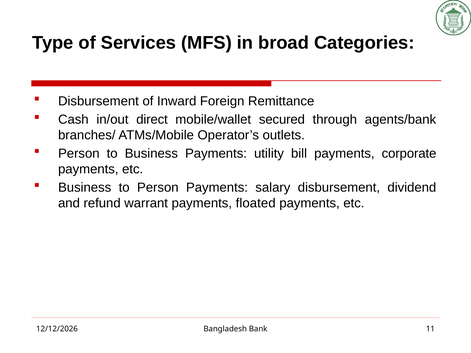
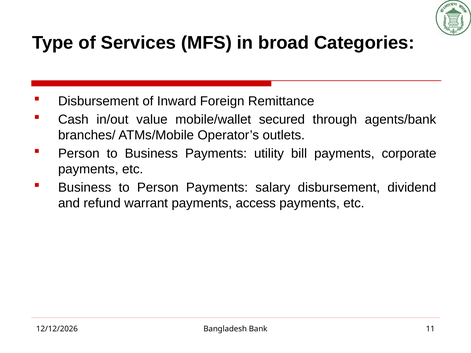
direct: direct -> value (152, 120)
floated: floated -> access (256, 203)
